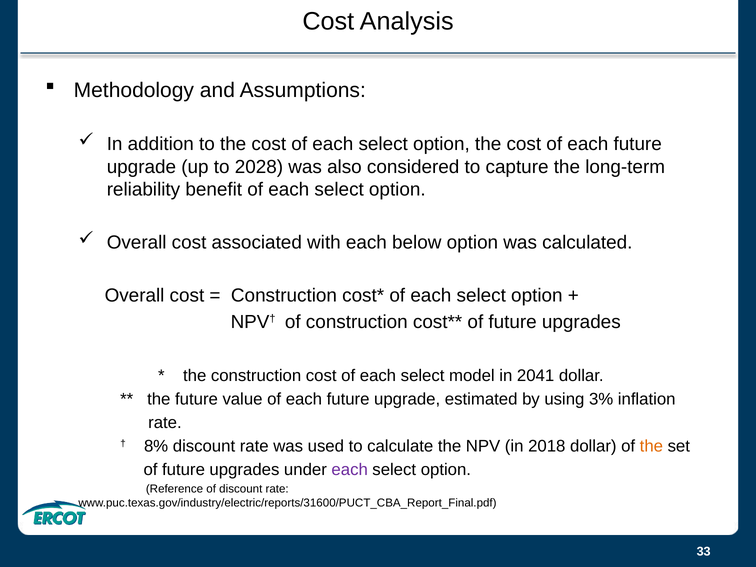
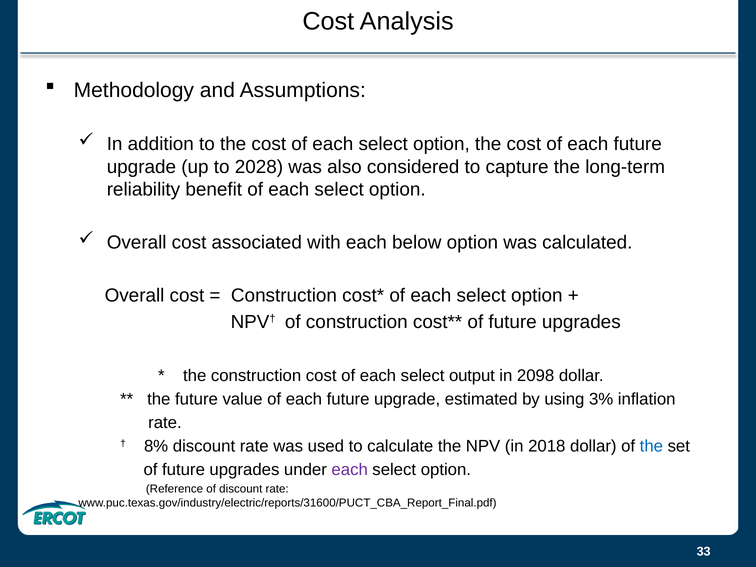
model: model -> output (472, 376)
2041: 2041 -> 2098 (536, 376)
the colour: orange -> blue (651, 446)
